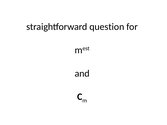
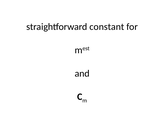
question: question -> constant (107, 27)
